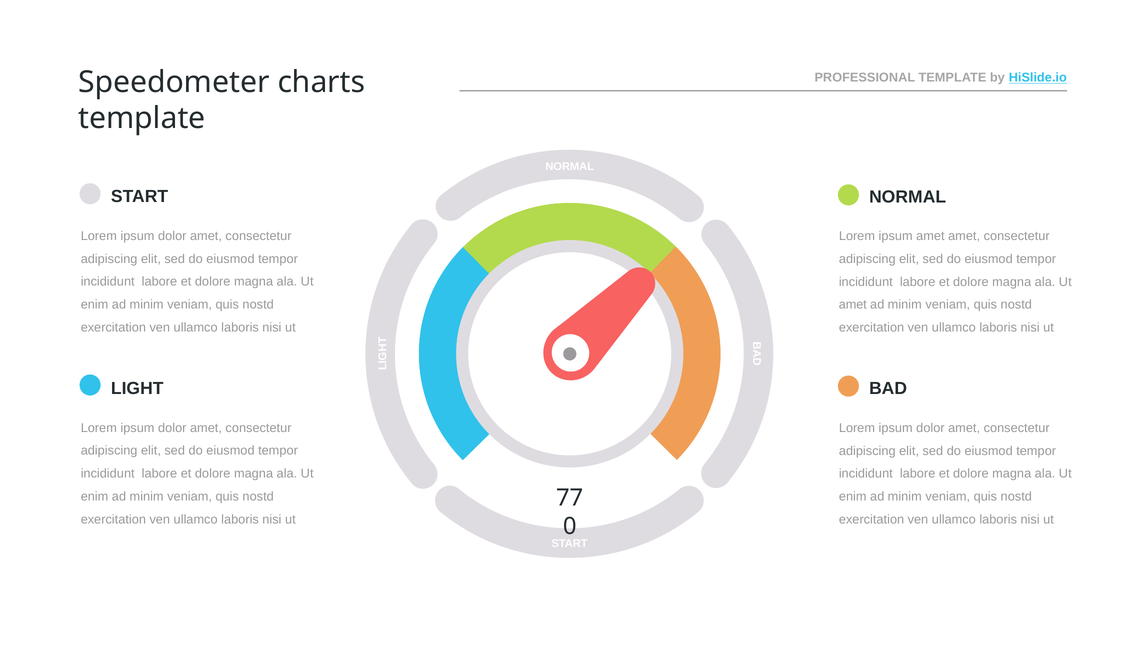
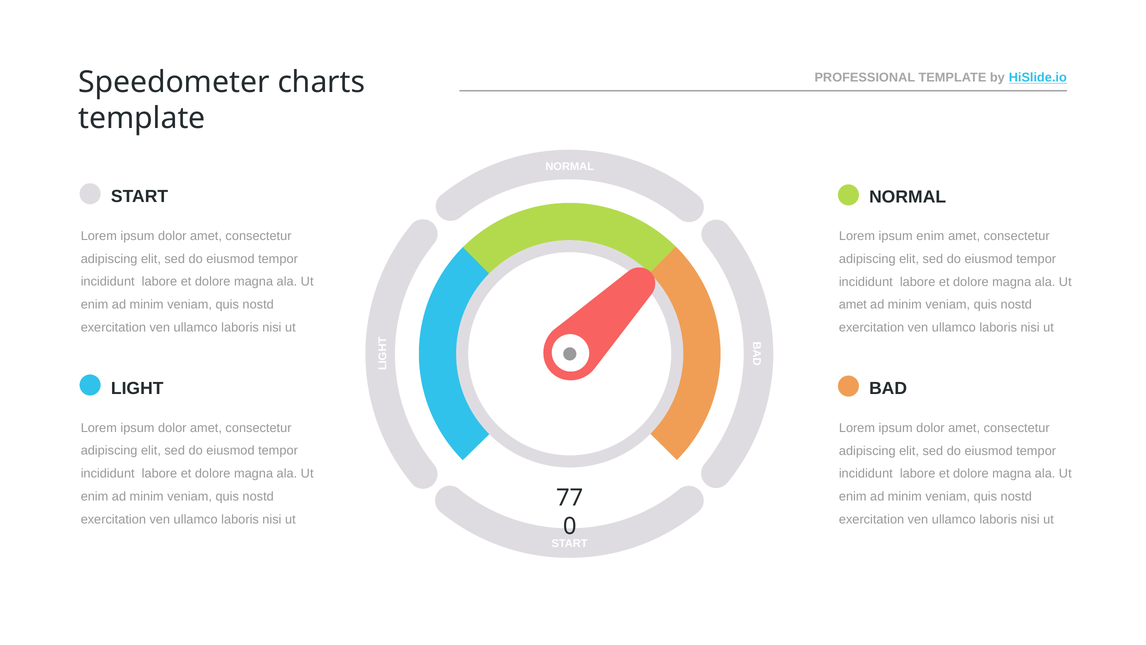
ipsum amet: amet -> enim (930, 236)
